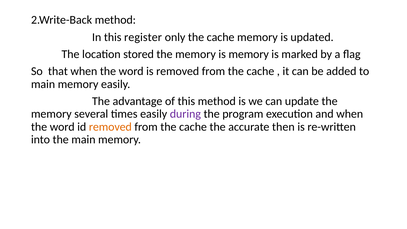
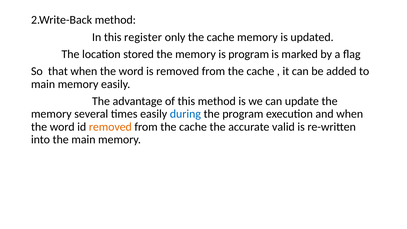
is memory: memory -> program (249, 54)
during colour: purple -> blue (185, 114)
then: then -> valid (283, 127)
